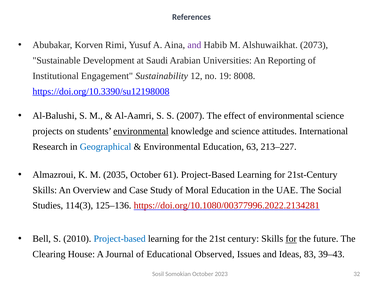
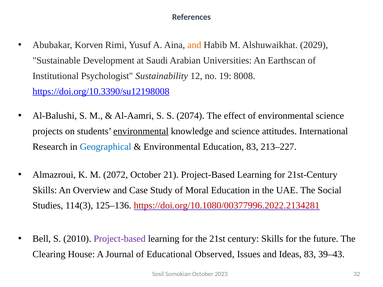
and colour: purple -> orange (194, 45)
2073: 2073 -> 2029 (314, 45)
Reporting: Reporting -> Earthscan (287, 60)
Engagement: Engagement -> Psychologist (107, 76)
2007: 2007 -> 2074 (190, 116)
Education 63: 63 -> 83 (252, 147)
2035: 2035 -> 2072 (116, 175)
61: 61 -> 21 (171, 175)
Project-based colour: blue -> purple (120, 239)
for underline: present -> none (291, 239)
